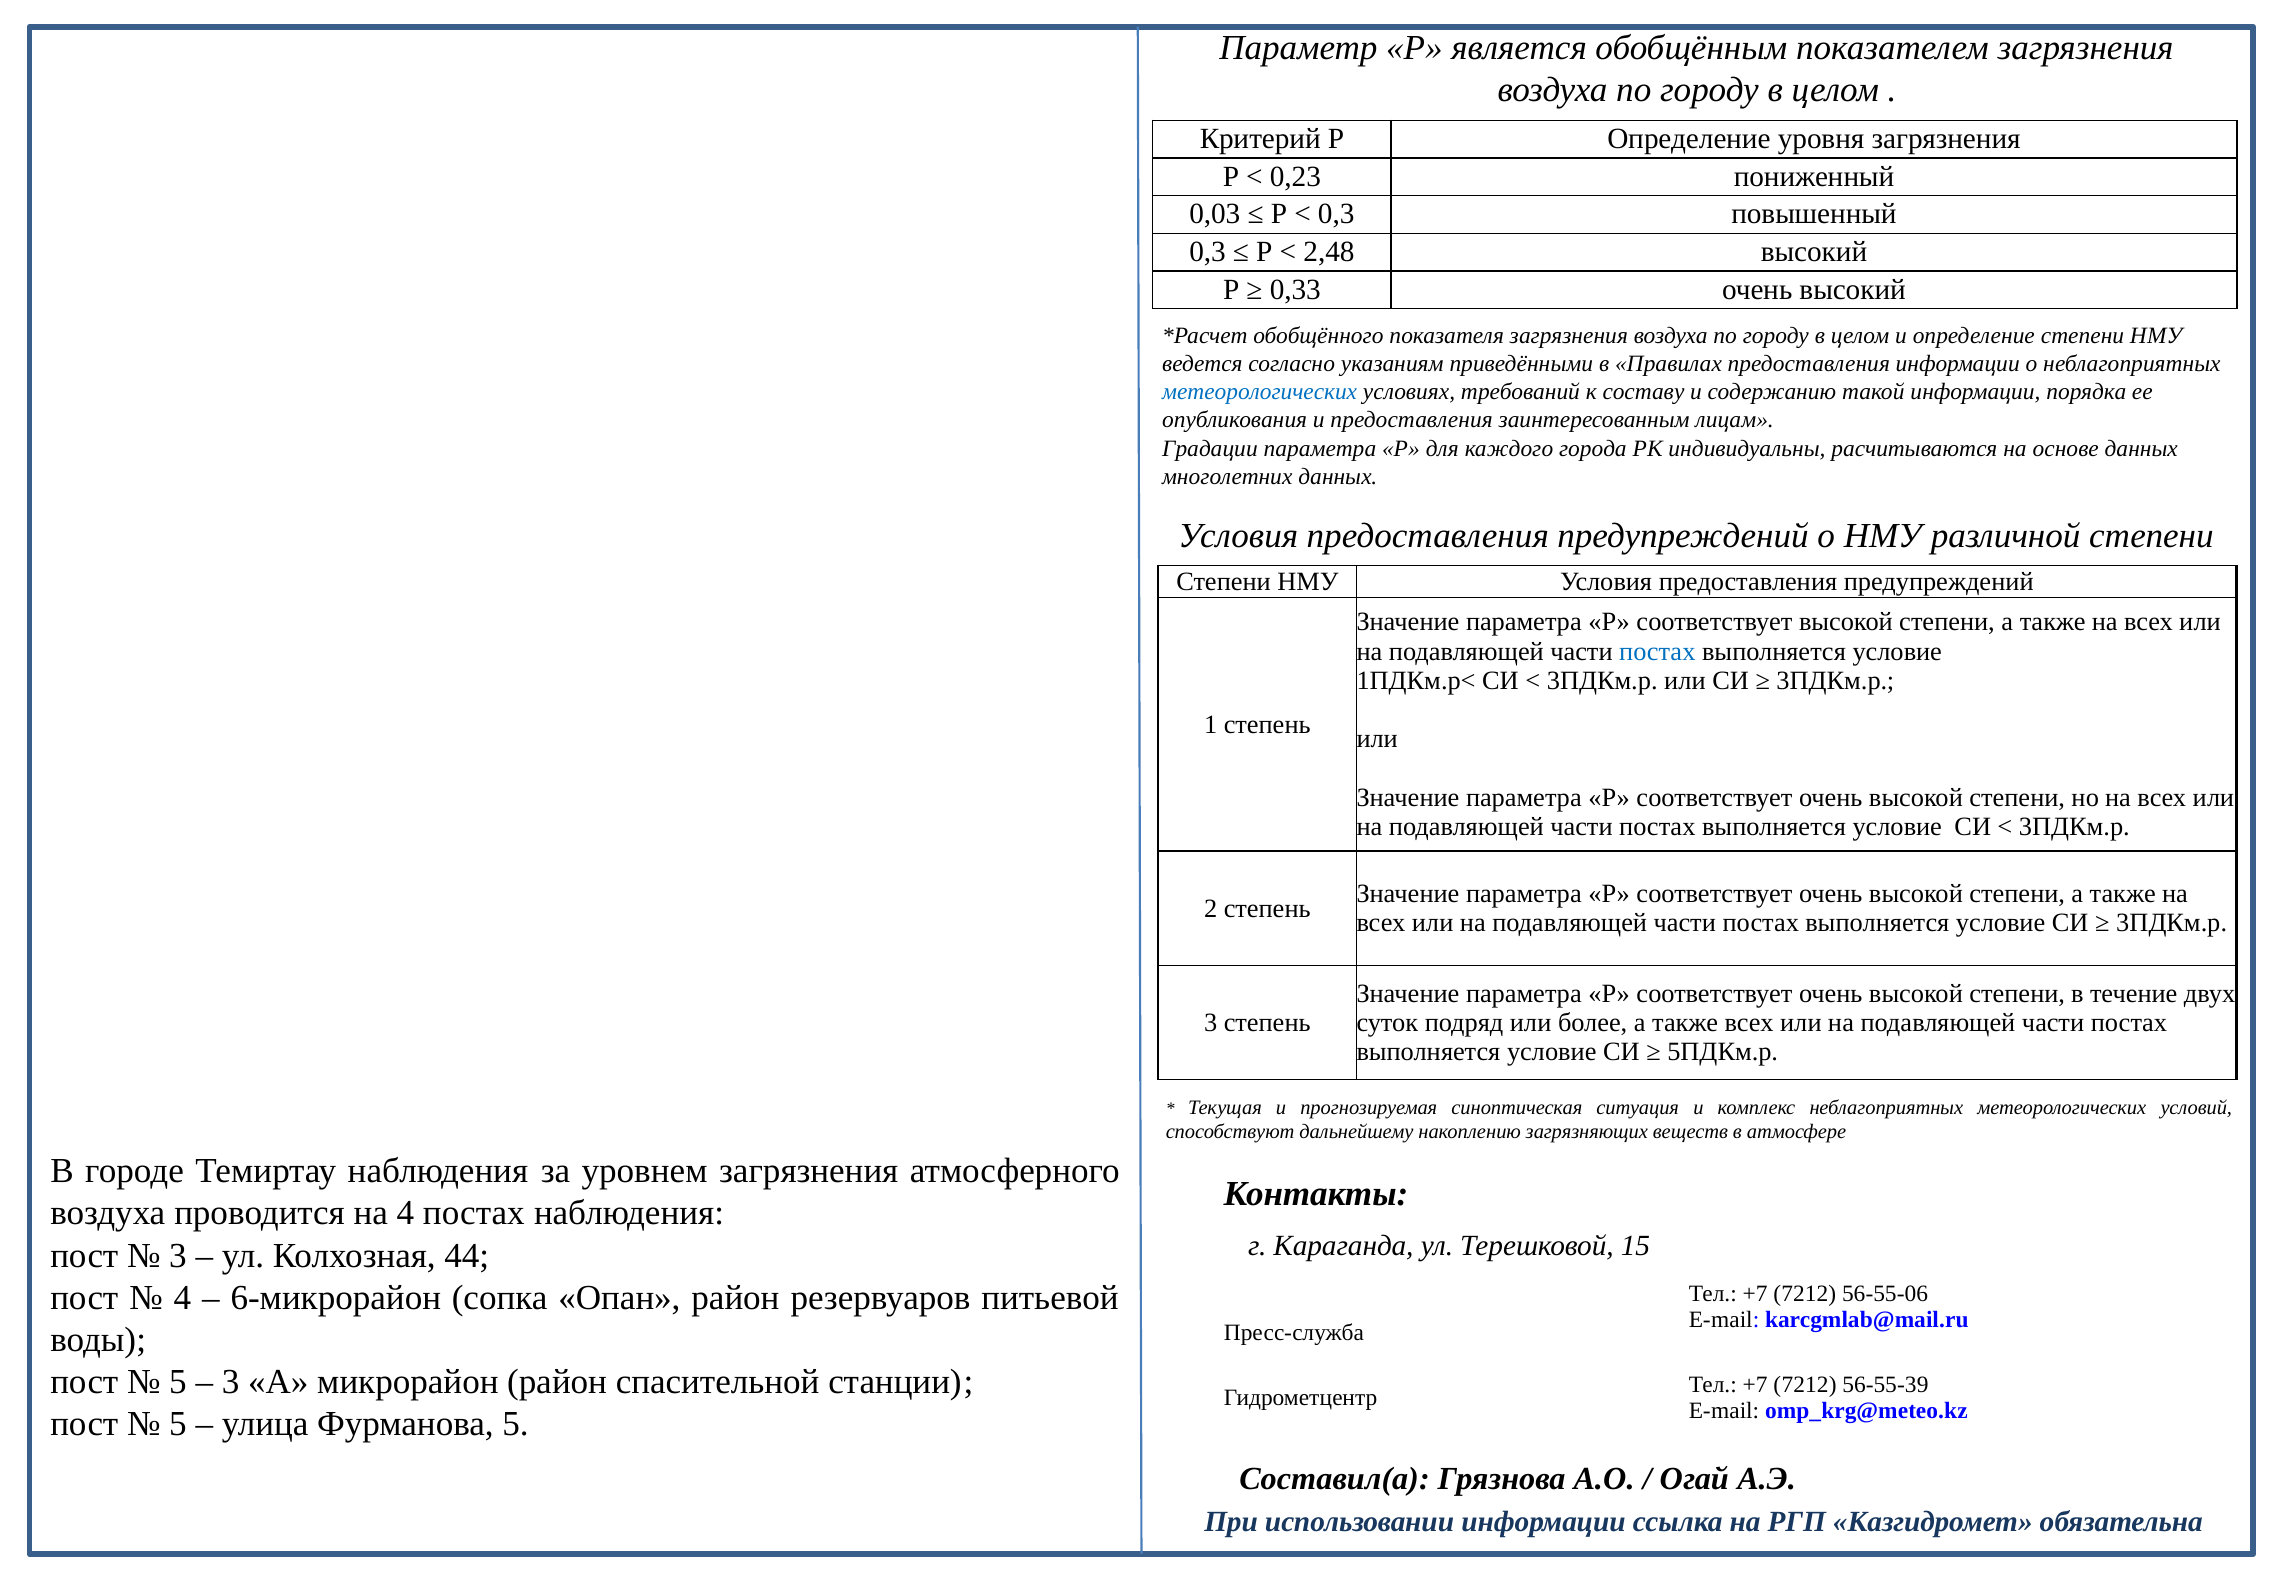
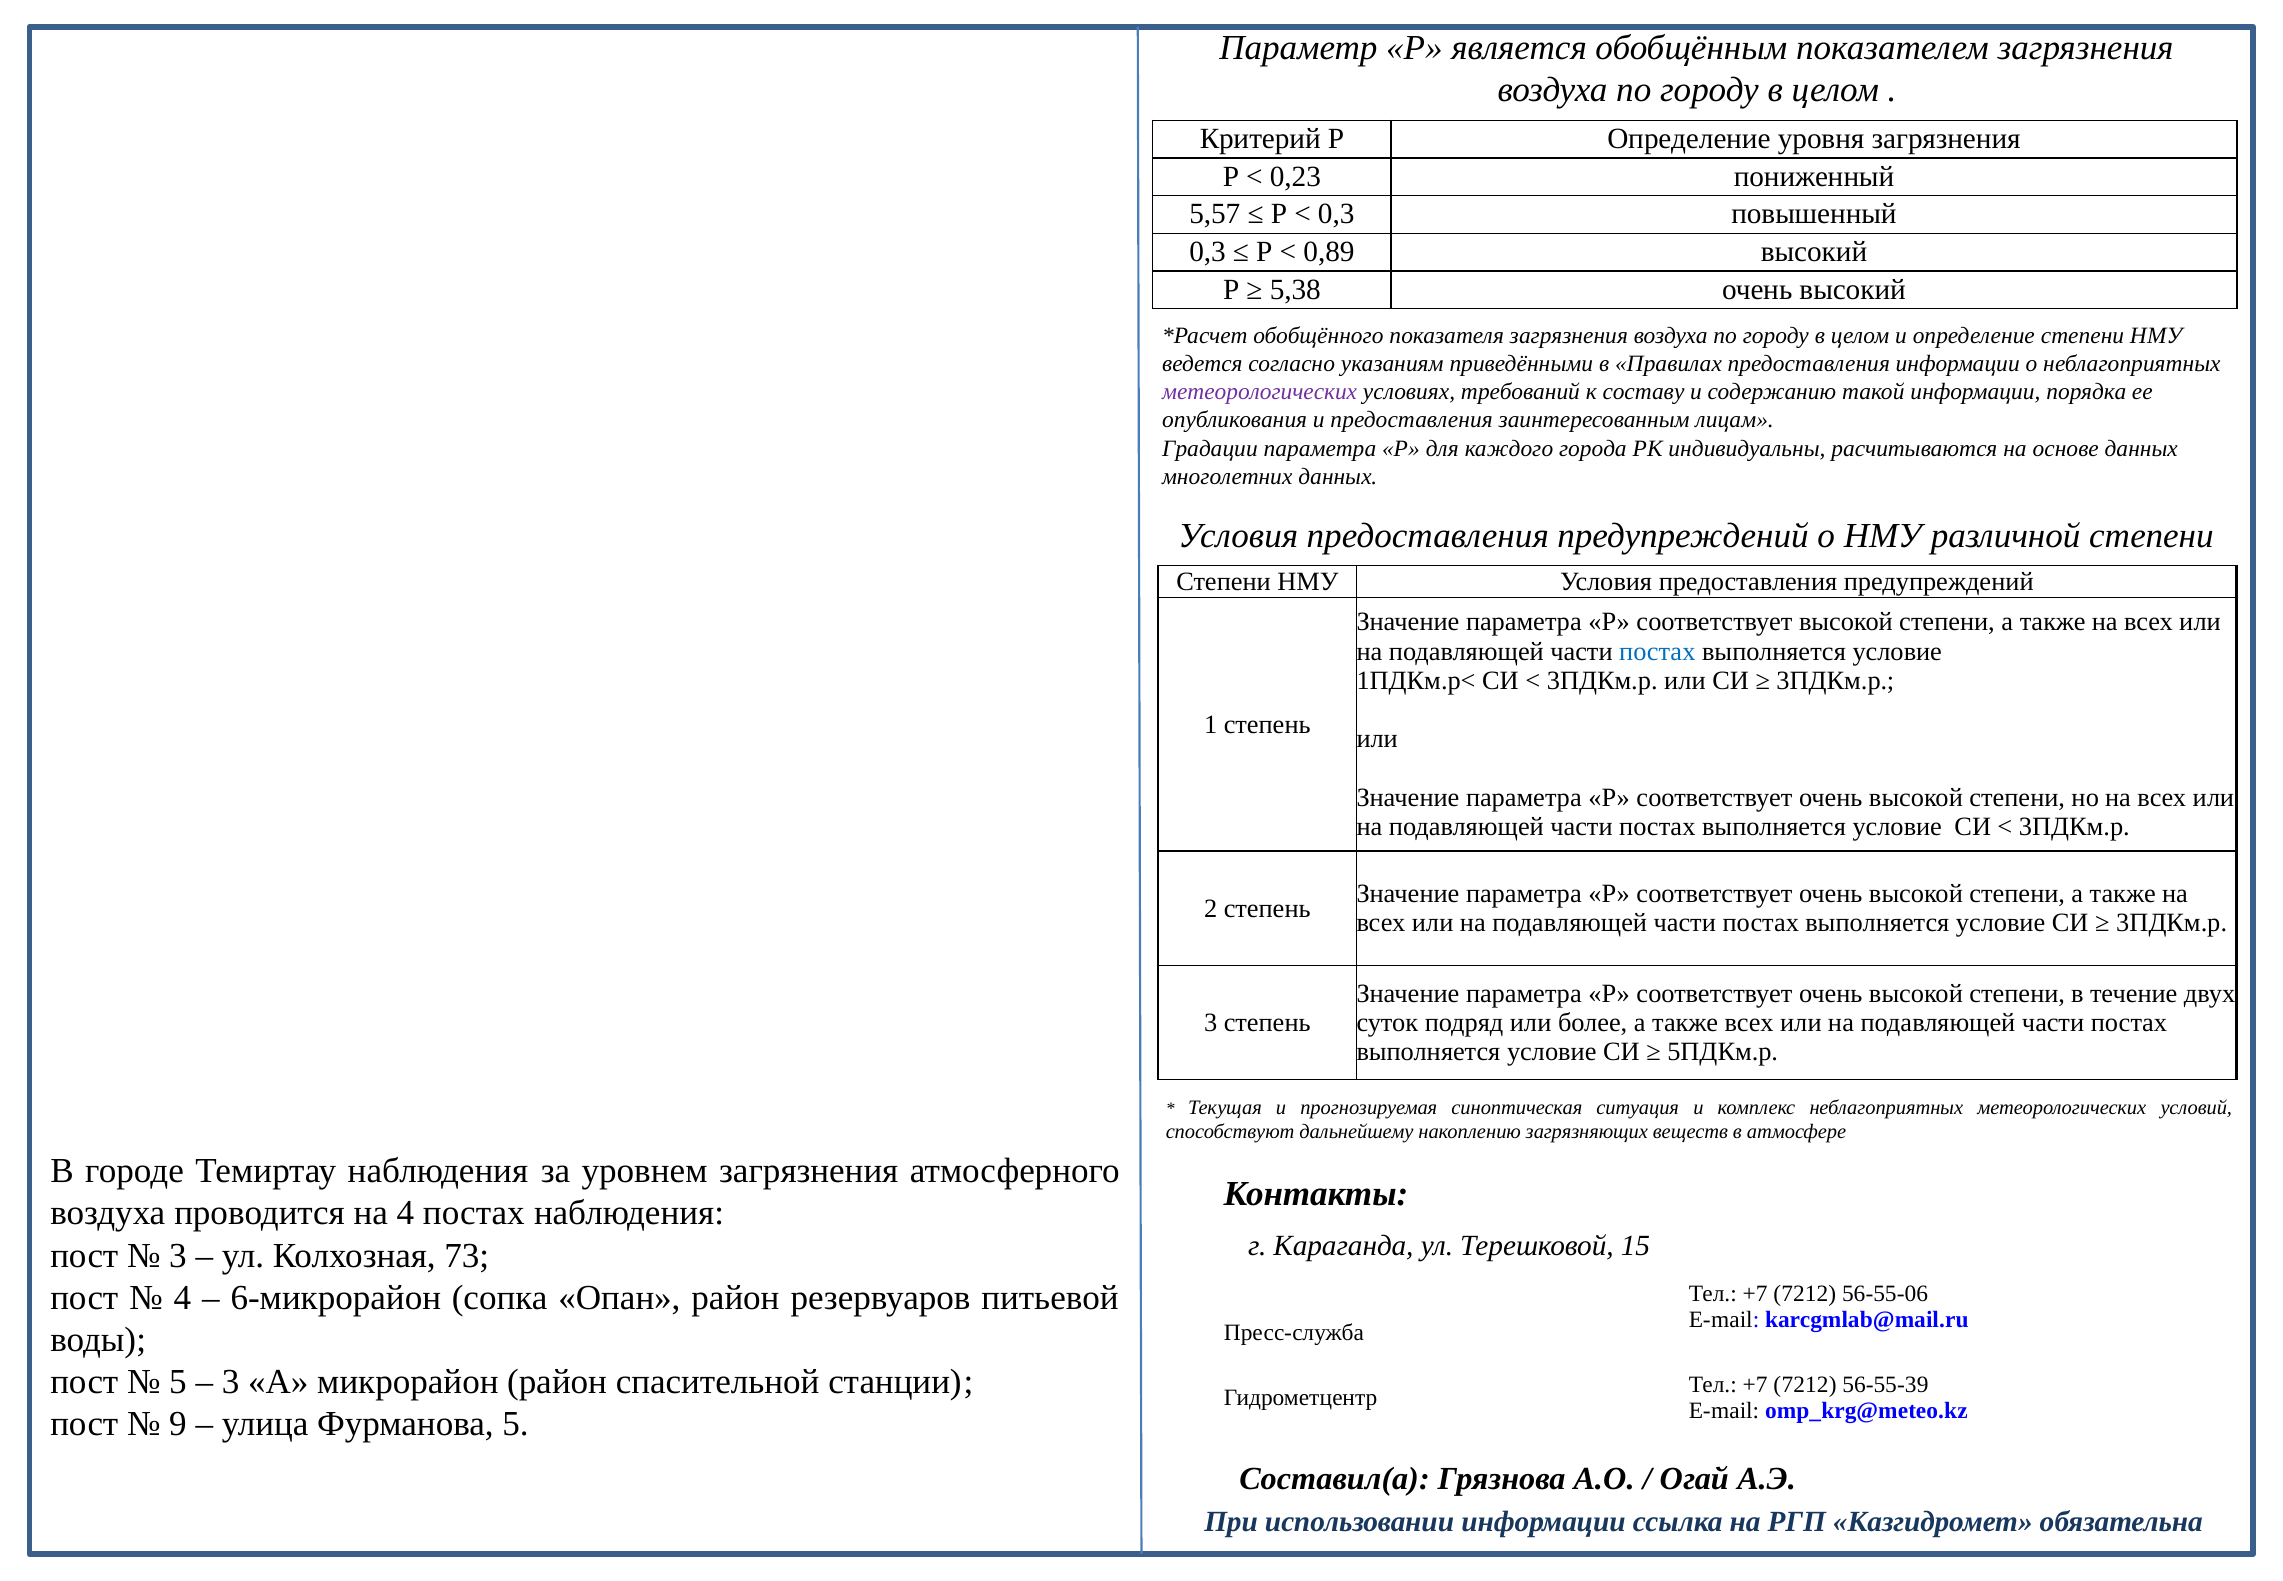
0,03: 0,03 -> 5,57 (1215, 214)
2,48: 2,48 -> 0,89 (1329, 252)
0,33: 0,33 -> 5,38 (1295, 290)
метеорологических colour: blue -> purple (1260, 392)
44: 44 -> 73 (467, 1255)
5: 5 -> 9 (178, 1424)
